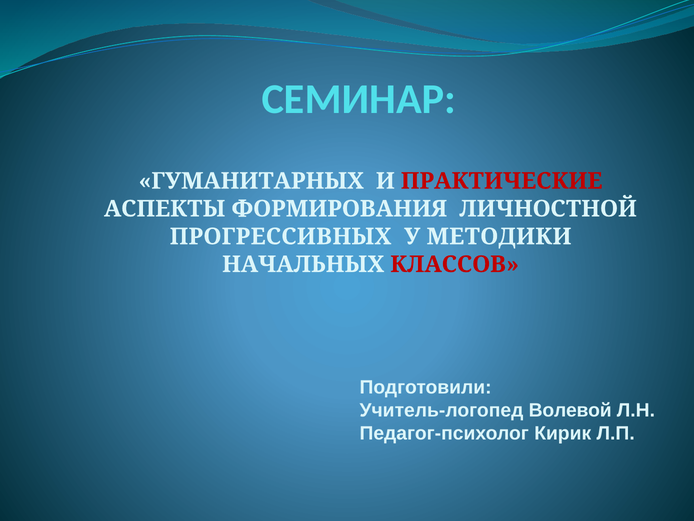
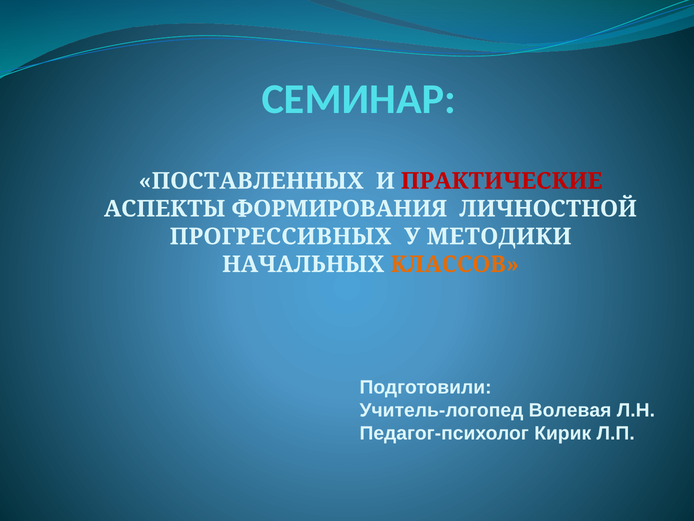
ГУМАНИТАРНЫХ: ГУМАНИТАРНЫХ -> ПОСТАВЛЕННЫХ (251, 181)
КЛАССОВ colour: red -> orange (455, 264)
Волевой: Волевой -> Волевая (570, 410)
